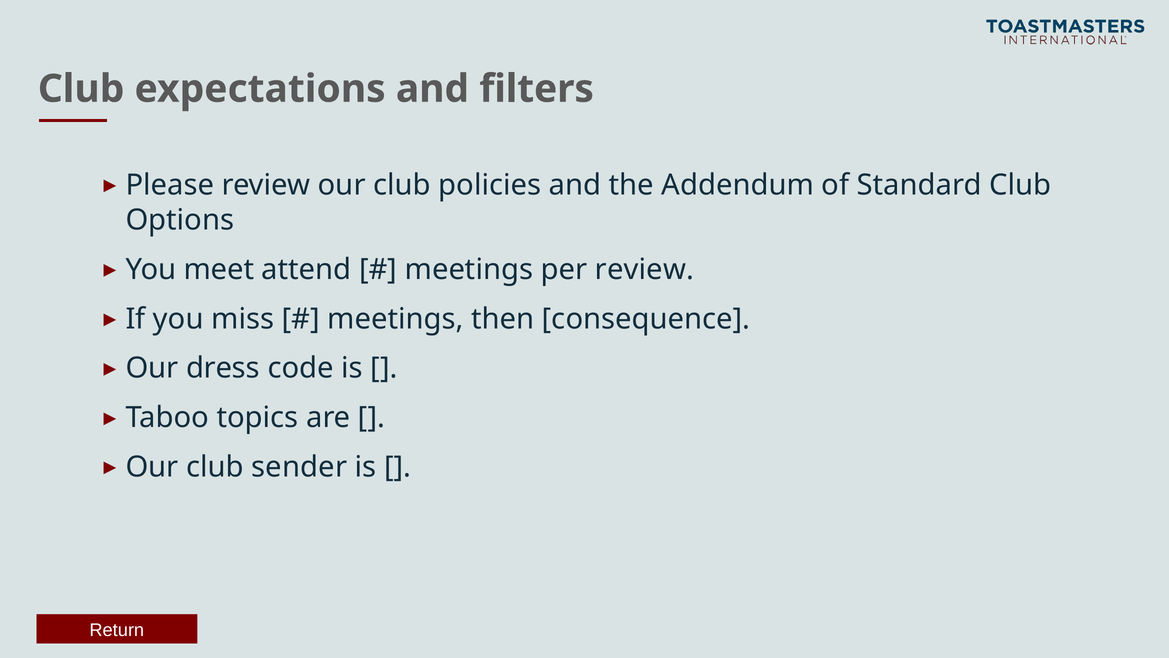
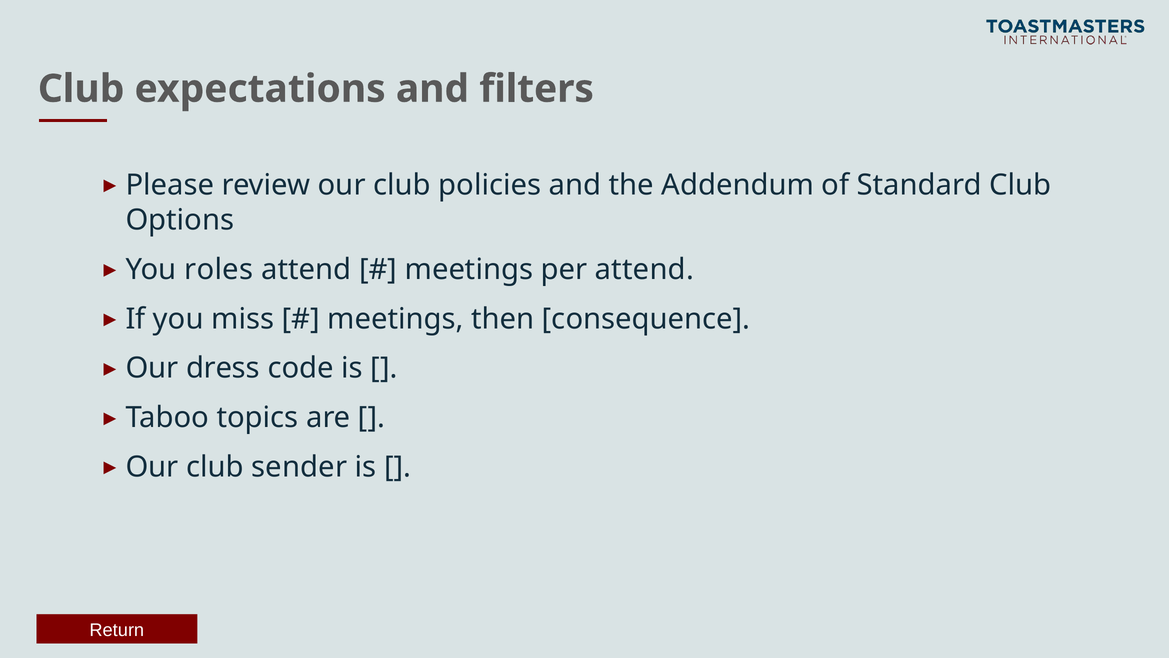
meet: meet -> roles (219, 269)
per review: review -> attend (644, 269)
